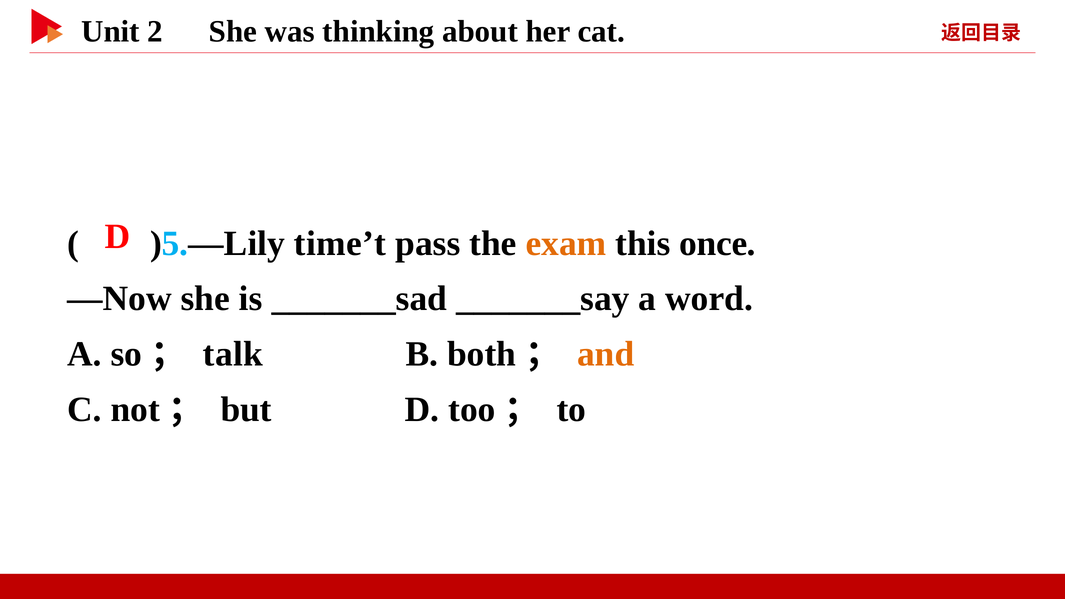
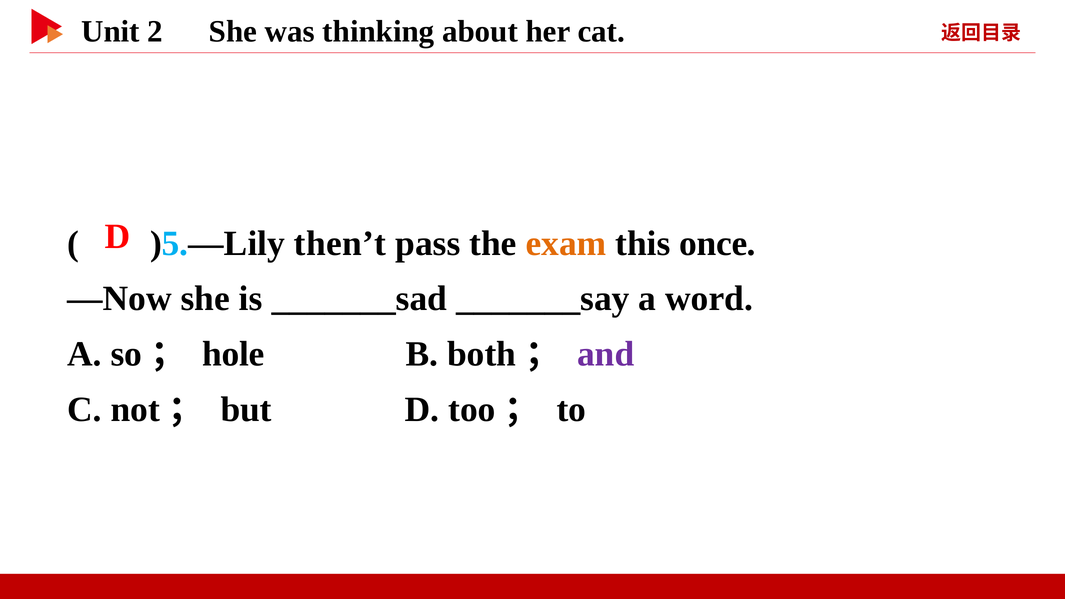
time’t: time’t -> then’t (340, 243)
talk: talk -> hole (233, 354)
and colour: orange -> purple (606, 354)
